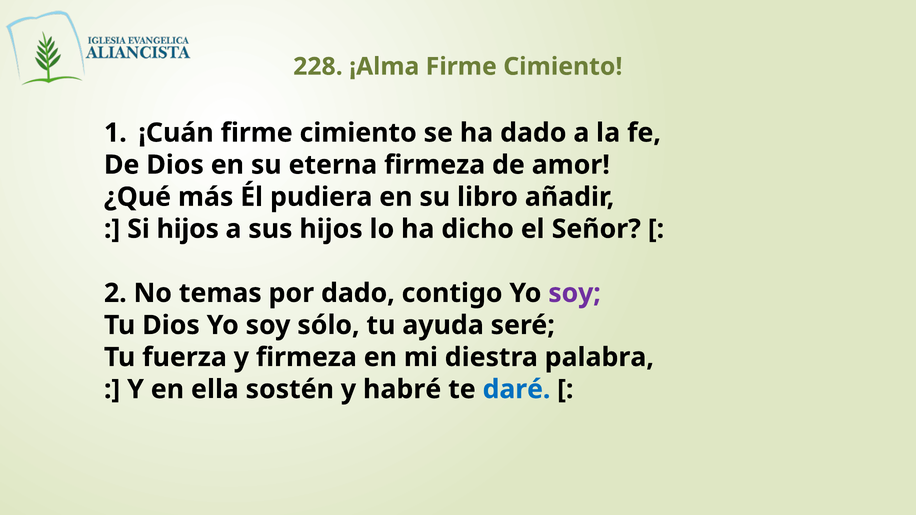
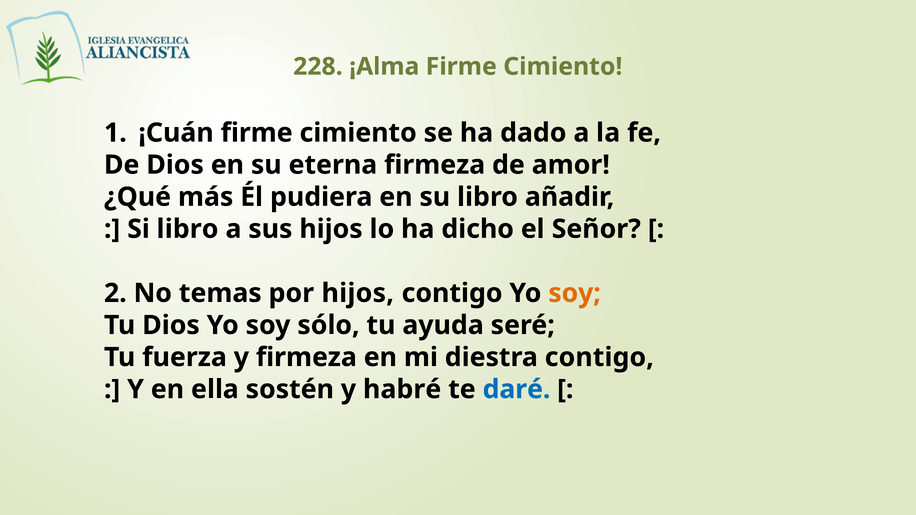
Si hijos: hijos -> libro (188, 229)
por dado: dado -> hijos (358, 293)
soy colour: purple -> orange (575, 293)
diestra palabra: palabra -> contigo (599, 357)
